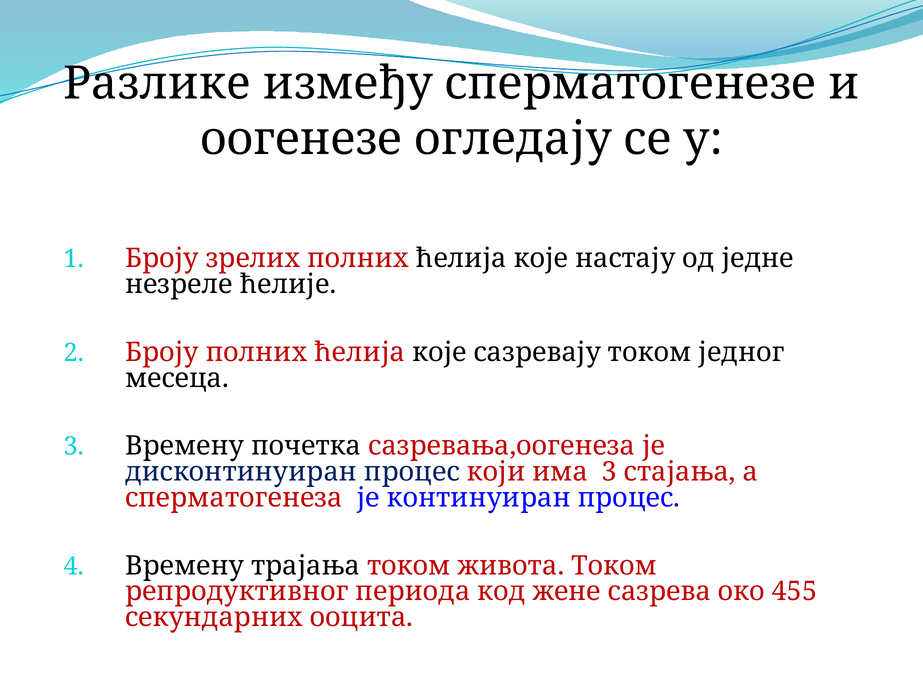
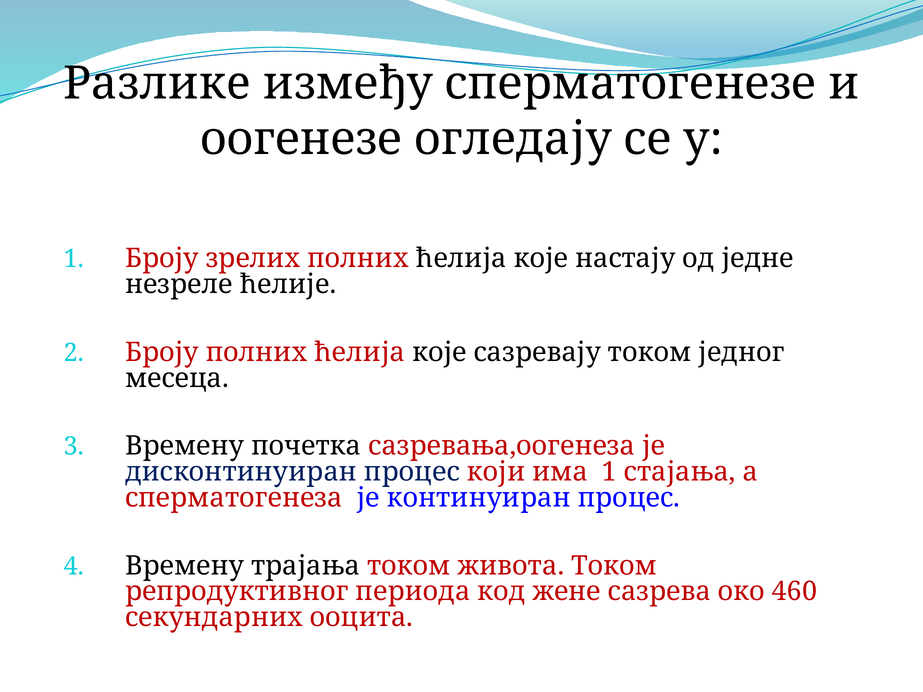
има 3: 3 -> 1 (609, 472)
455: 455 -> 460 (795, 592)
